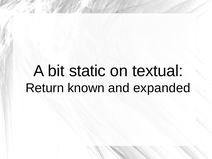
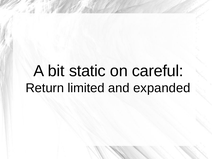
textual: textual -> careful (158, 71)
known: known -> limited (86, 88)
